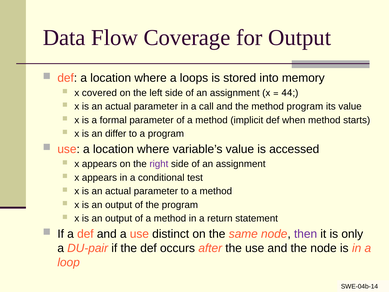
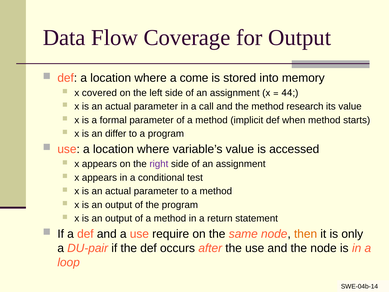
loops: loops -> come (194, 78)
method program: program -> research (305, 106)
distinct: distinct -> require (171, 234)
then colour: purple -> orange (306, 234)
